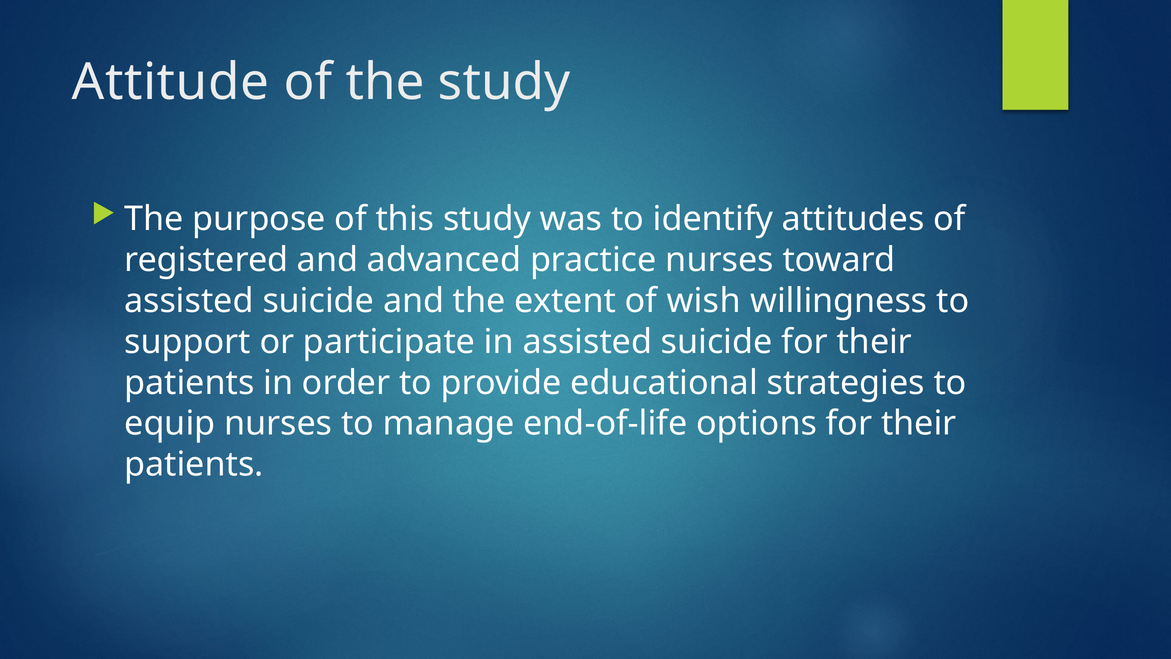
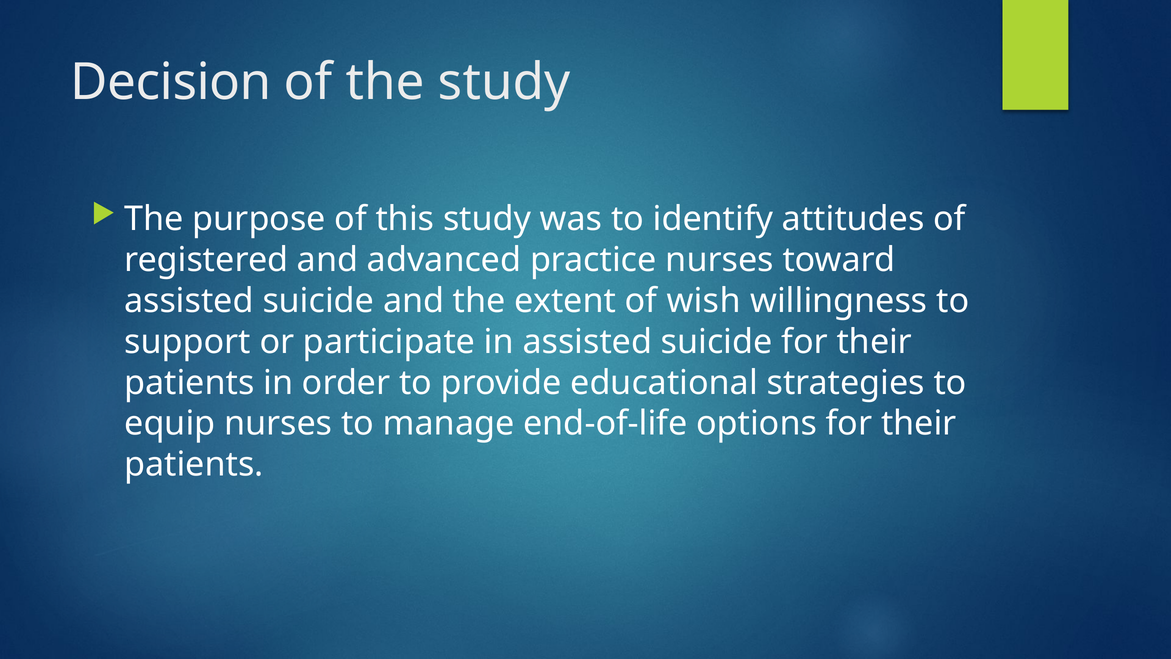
Attitude: Attitude -> Decision (171, 82)
